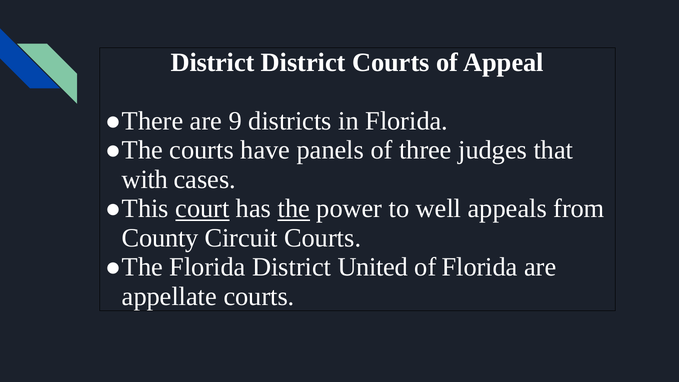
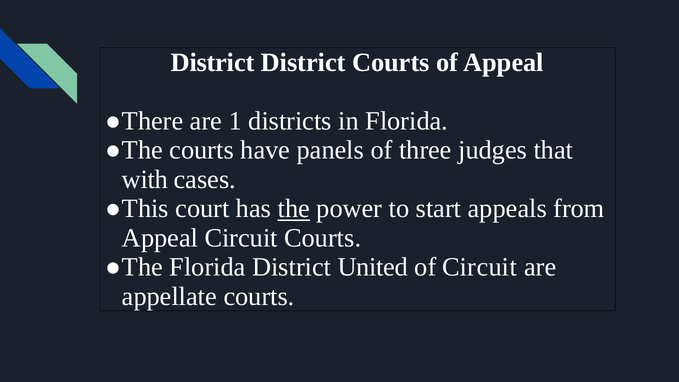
9: 9 -> 1 (235, 121)
court underline: present -> none (202, 209)
well: well -> start (439, 209)
County: County -> Appeal (160, 238)
of Florida: Florida -> Circuit (479, 267)
